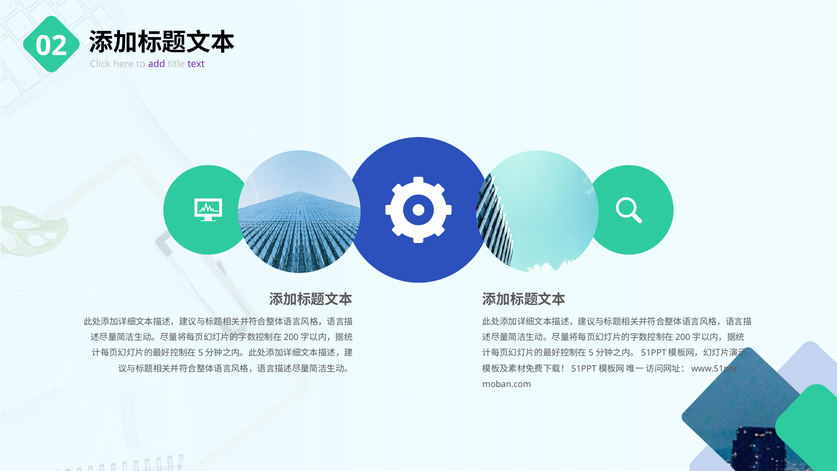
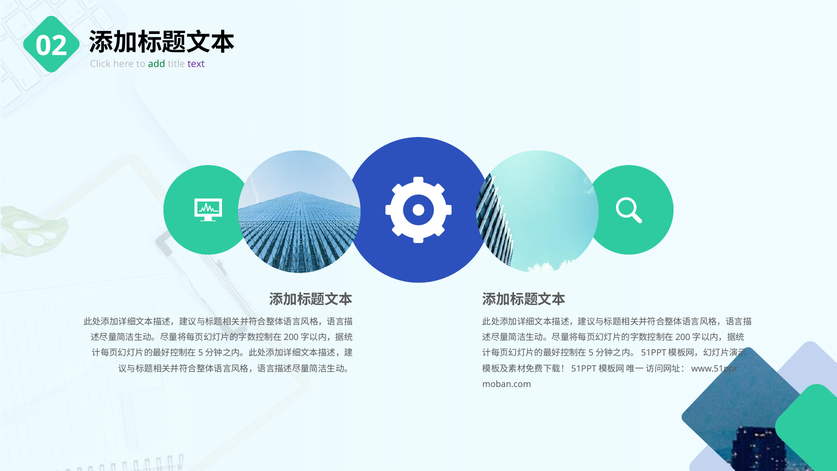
add colour: purple -> green (157, 64)
